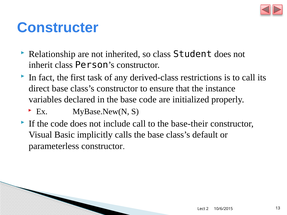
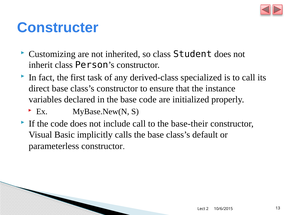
Relationship: Relationship -> Customizing (52, 54)
restrictions: restrictions -> specialized (201, 78)
